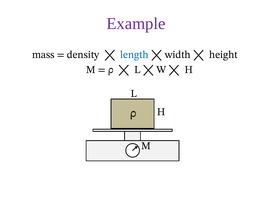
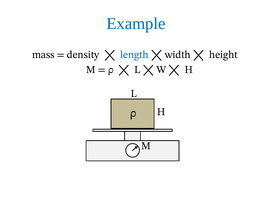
Example colour: purple -> blue (136, 24)
